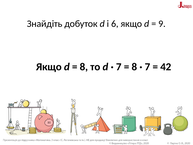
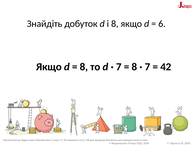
і 6: 6 -> 8 (115, 24)
9: 9 -> 6 (162, 24)
